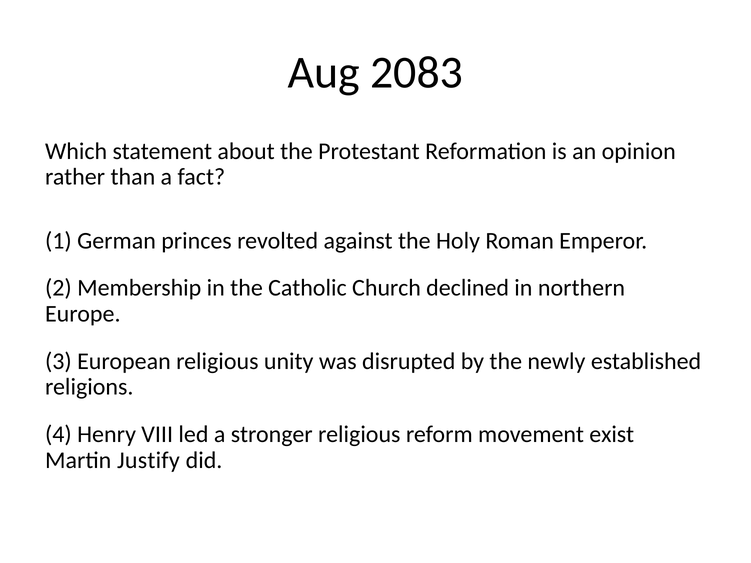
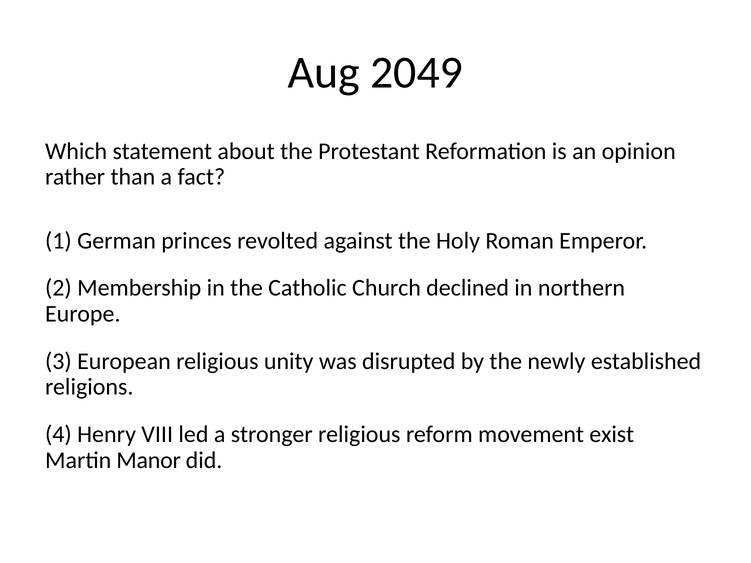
2083: 2083 -> 2049 (417, 73)
Justify: Justify -> Manor (149, 460)
